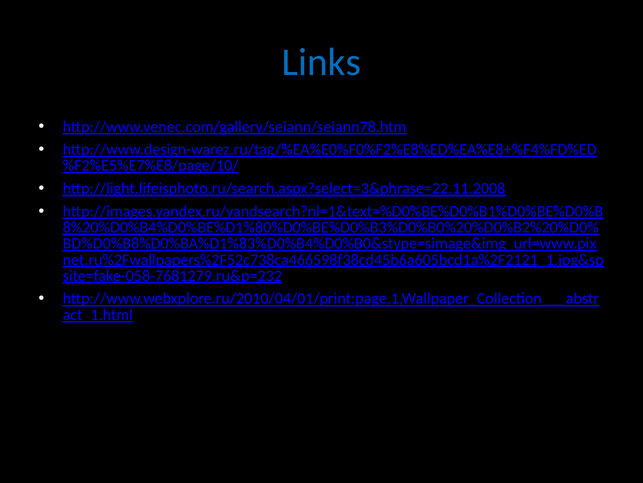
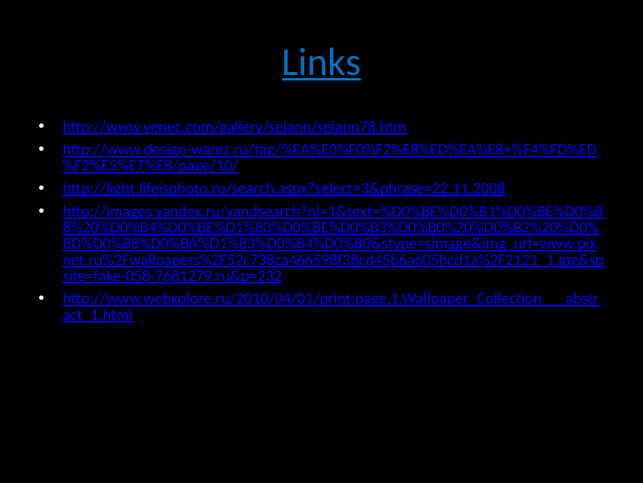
Links underline: none -> present (321, 62)
